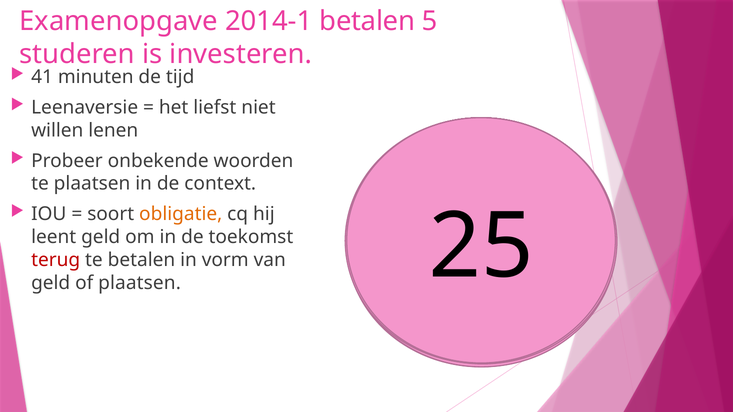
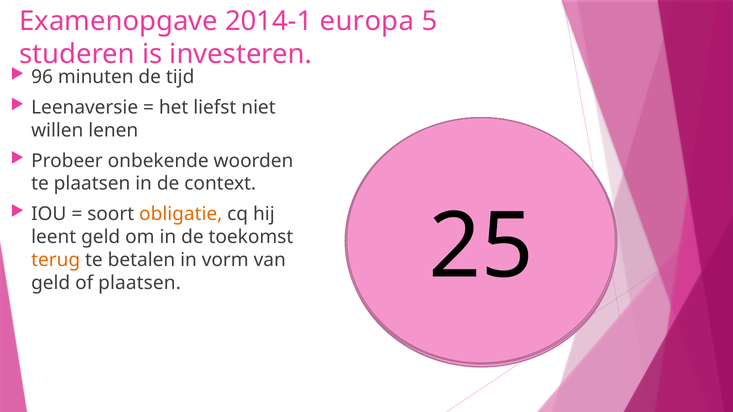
2014-1 betalen: betalen -> europa (367, 21)
41: 41 -> 96 (42, 77)
terug colour: red -> orange (56, 260)
